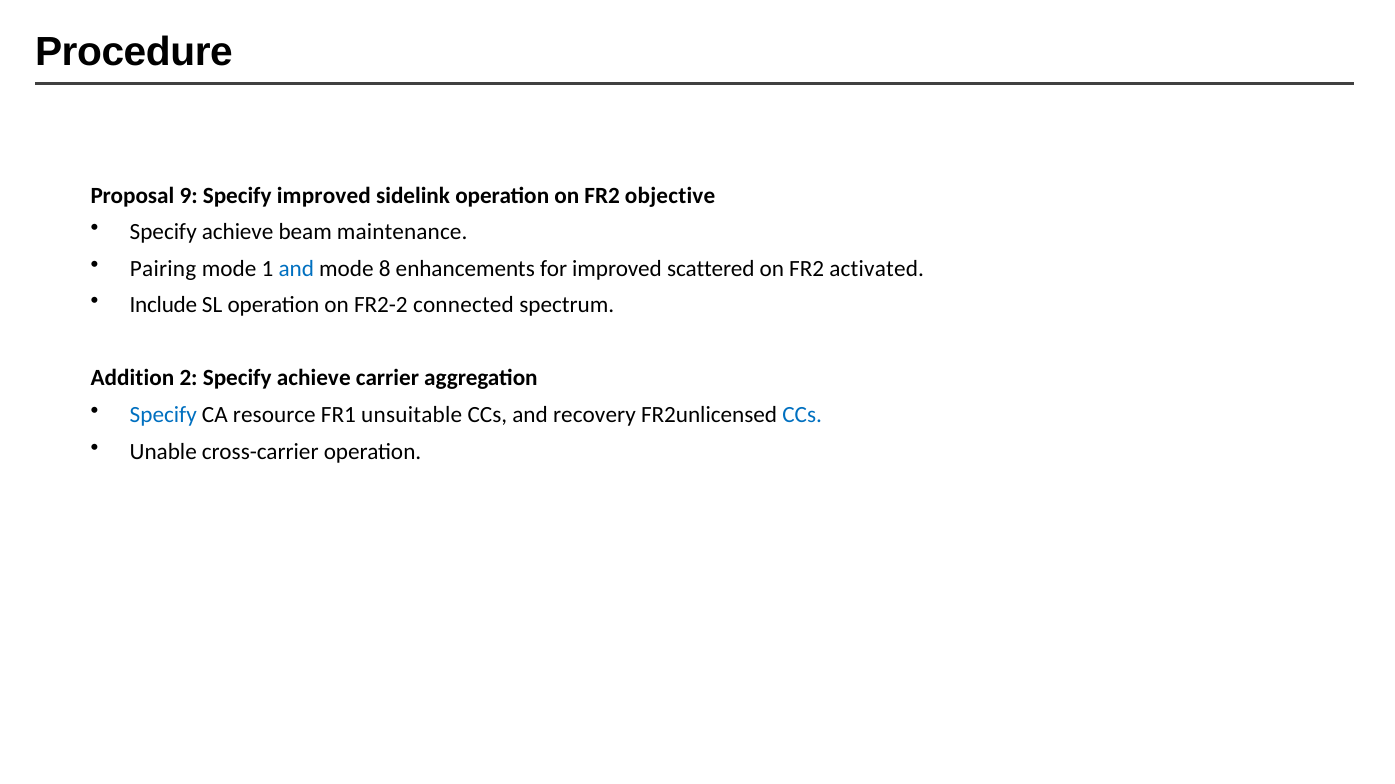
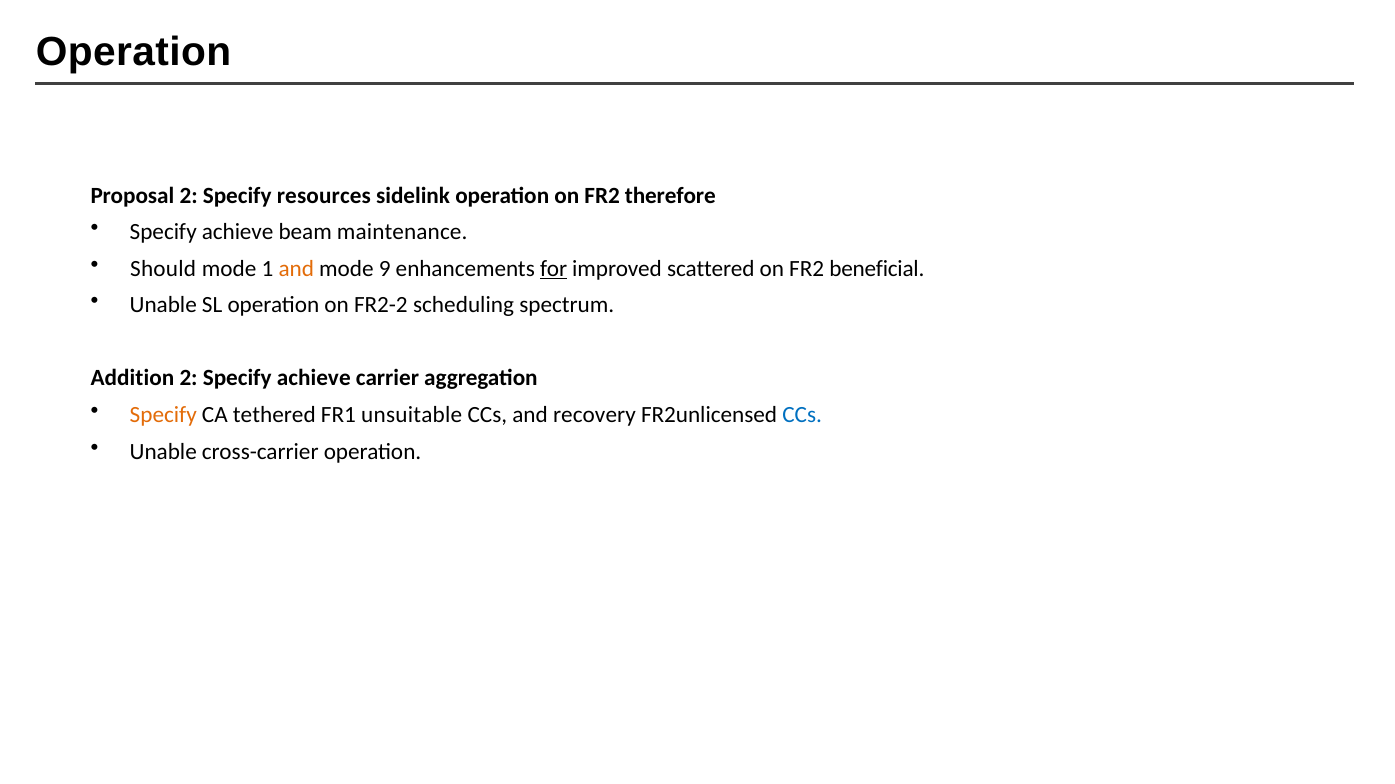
Procedure: Procedure -> Operation (133, 52)
Proposal 9: 9 -> 2 (189, 195)
Specify improved: improved -> resources (324, 195)
objective: objective -> therefore (670, 195)
Pairing: Pairing -> Should (163, 269)
and colour: blue -> orange (296, 269)
8: 8 -> 9 (385, 269)
for underline: none -> present (554, 269)
activated: activated -> beneficial (877, 269)
Include: Include -> Unable (163, 305)
connected: connected -> scheduling (464, 305)
Specify colour: blue -> orange (163, 415)
resource: resource -> tethered (274, 415)
